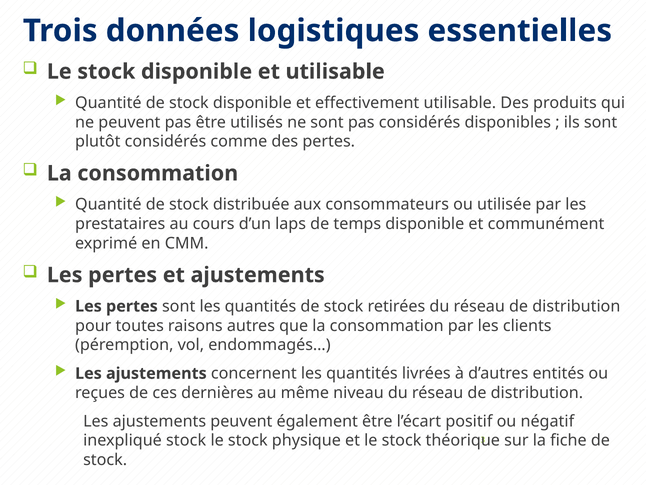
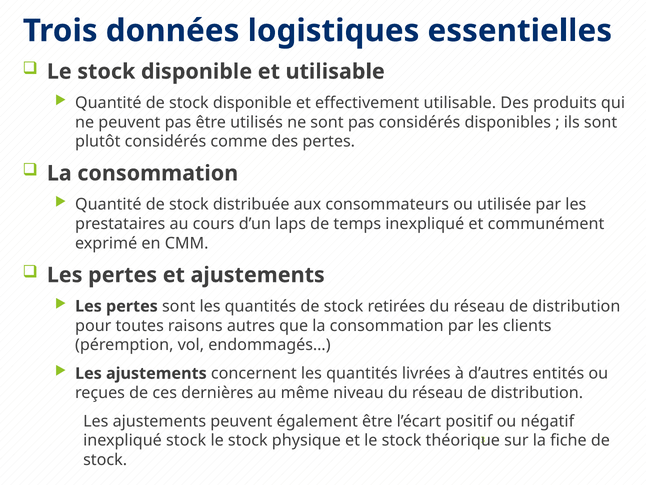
temps disponible: disponible -> inexpliqué (425, 224)
